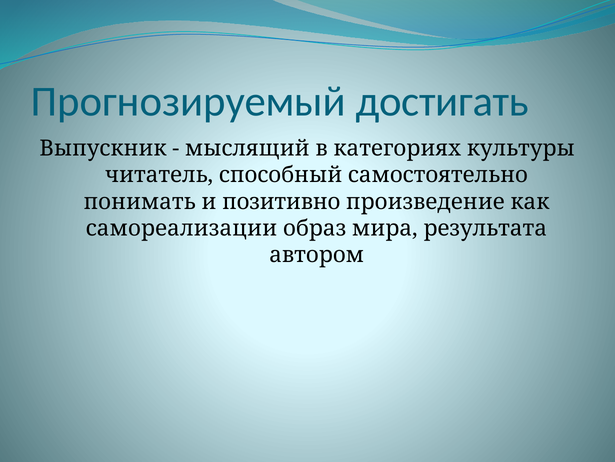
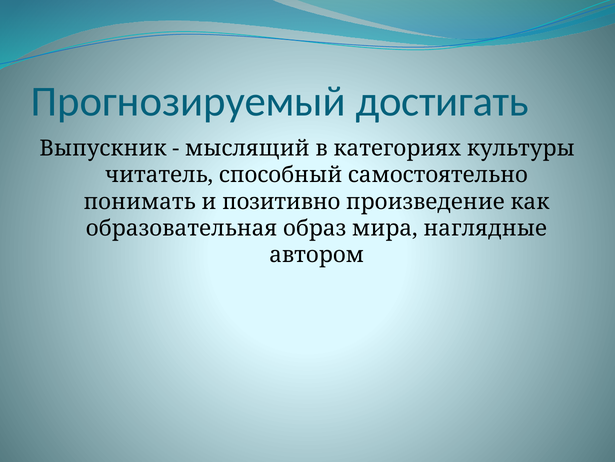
самореализации: самореализации -> образовательная (181, 228)
результата: результата -> наглядные (485, 228)
